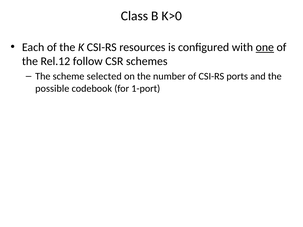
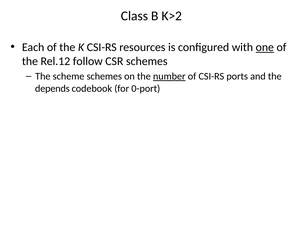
K>0: K>0 -> K>2 (172, 16)
scheme selected: selected -> schemes (104, 76)
number underline: none -> present (169, 76)
possible: possible -> depends (52, 89)
1-port: 1-port -> 0-port (146, 89)
